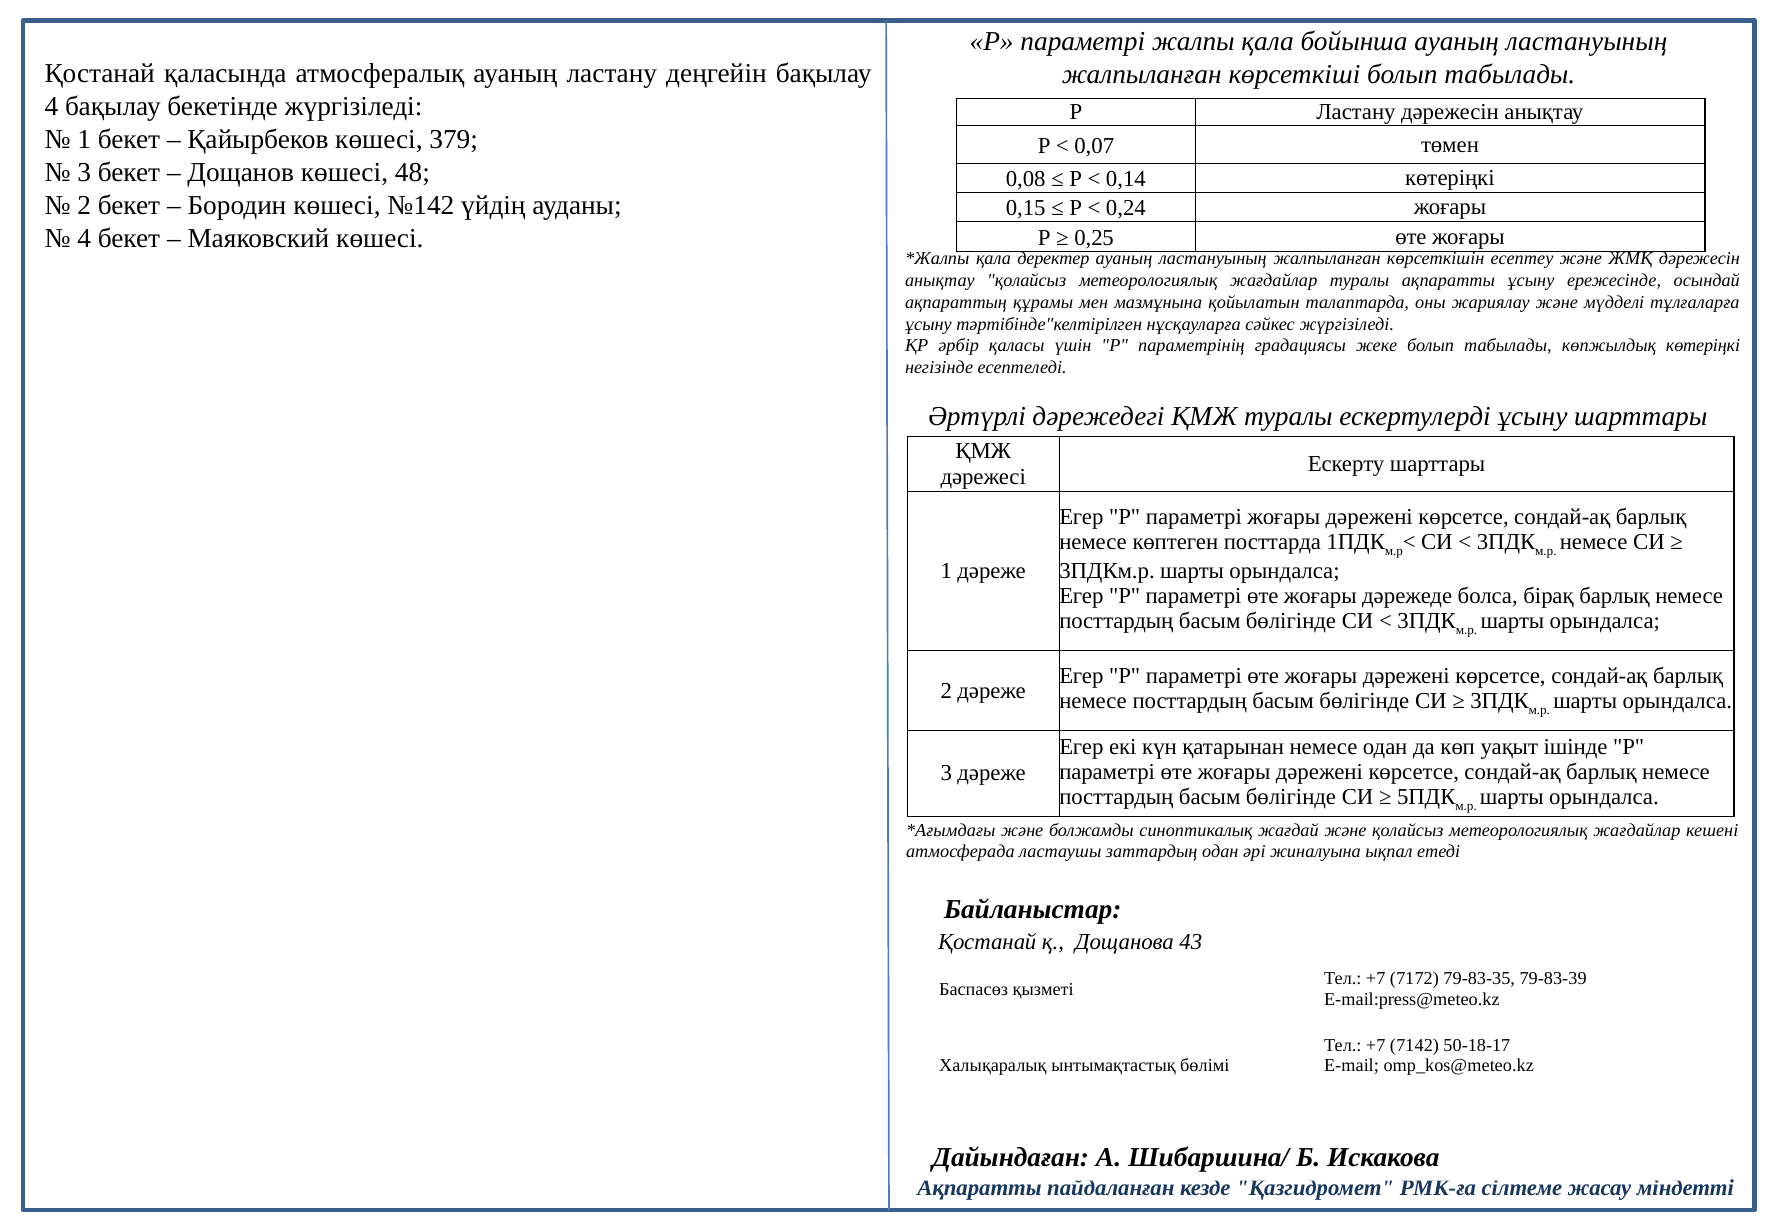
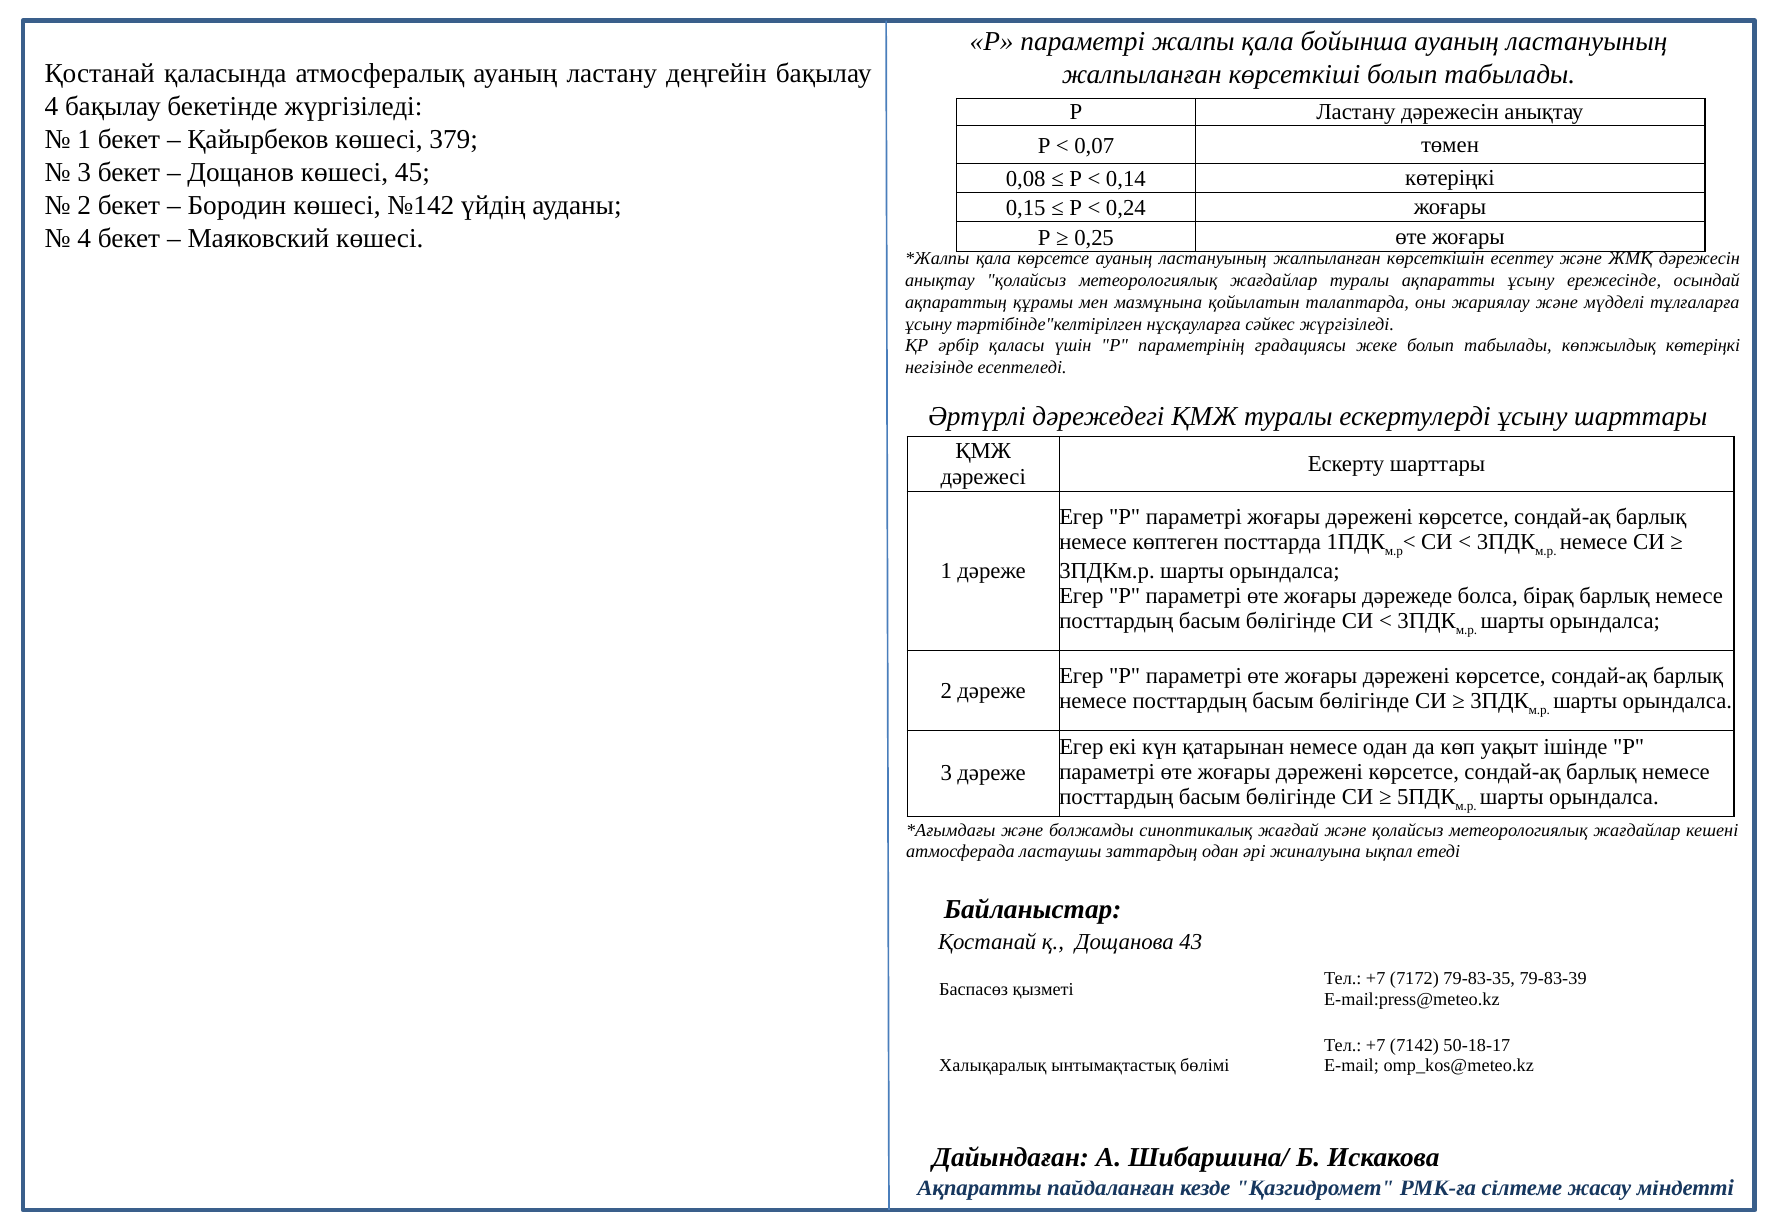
48: 48 -> 45 (412, 172)
қала деректер: деректер -> көрсетсе (1053, 259)
